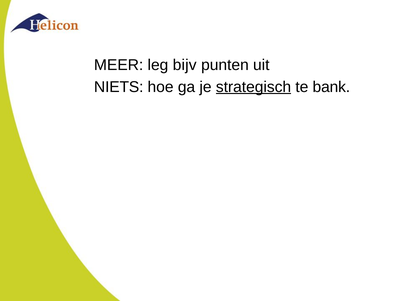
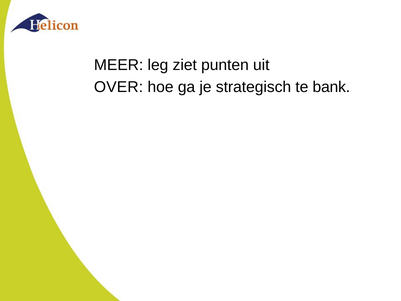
bijv: bijv -> ziet (185, 65)
NIETS: NIETS -> OVER (119, 87)
strategisch underline: present -> none (254, 87)
